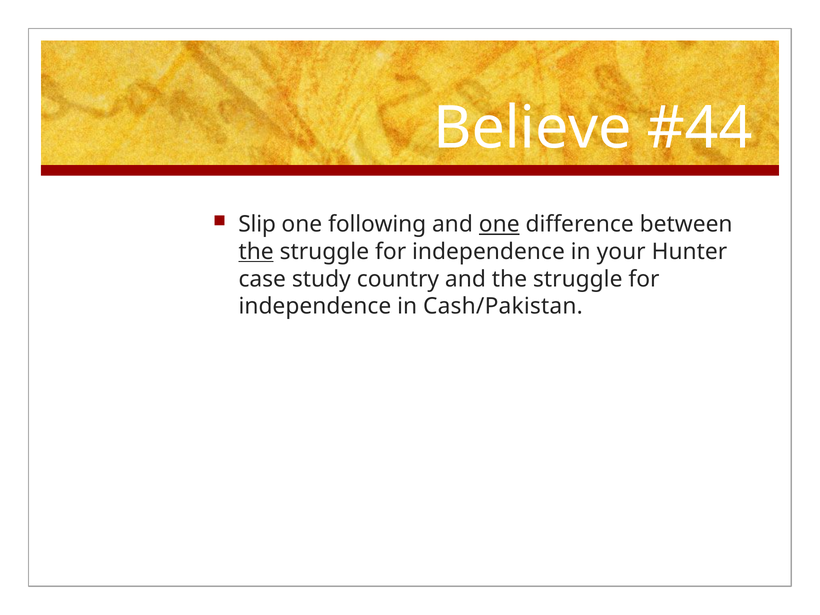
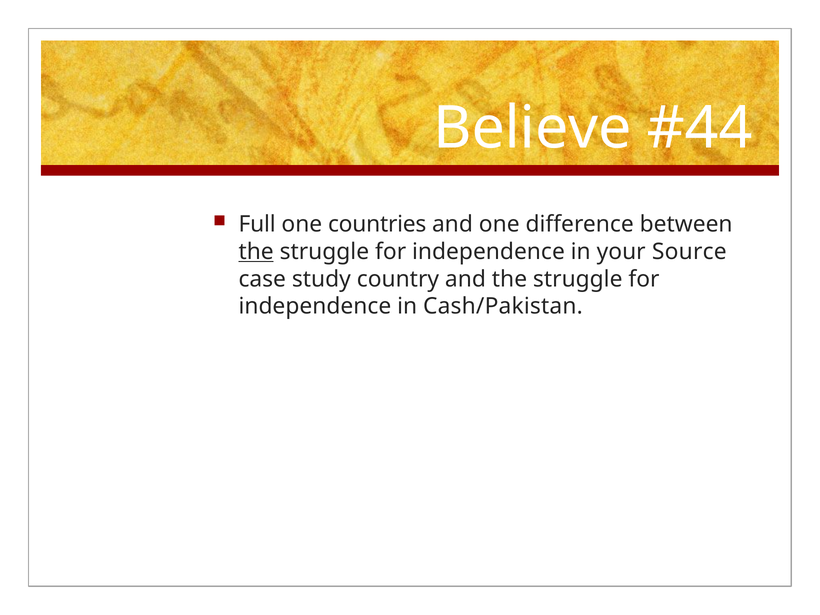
Slip: Slip -> Full (257, 224)
following: following -> countries (377, 224)
one underline: present -> none (499, 224)
Hunter: Hunter -> Source (689, 252)
